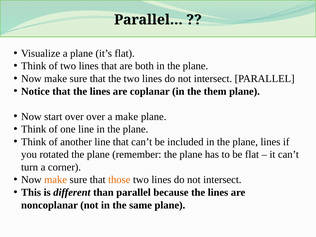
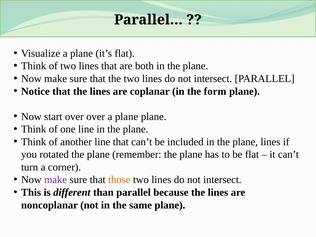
them: them -> form (215, 91)
make: make -> plane (127, 117)
make colour: orange -> purple (56, 180)
